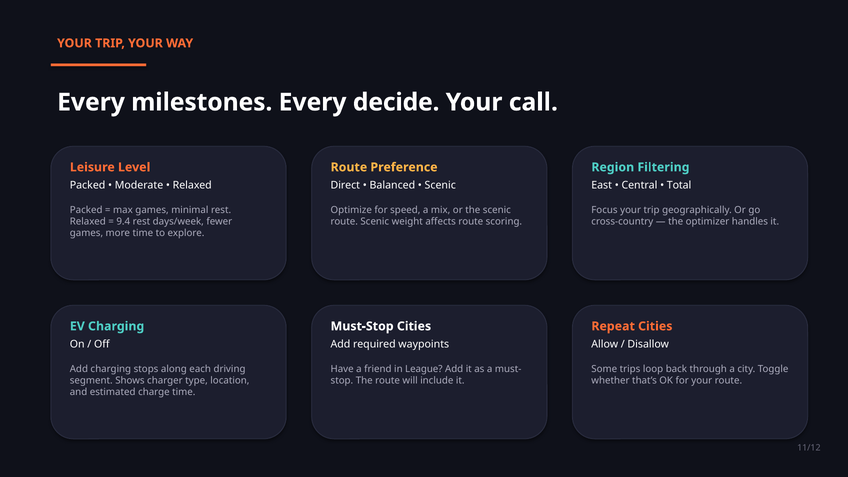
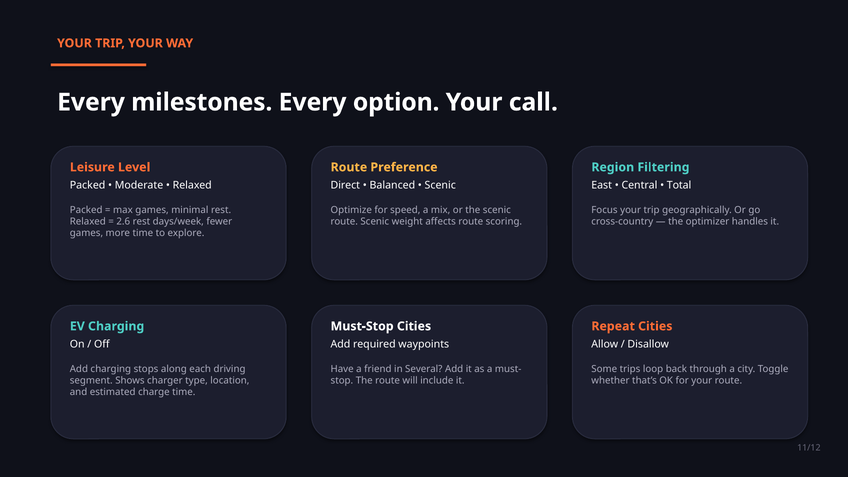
decide: decide -> option (396, 102)
9.4: 9.4 -> 2.6 (123, 222)
League: League -> Several (424, 369)
